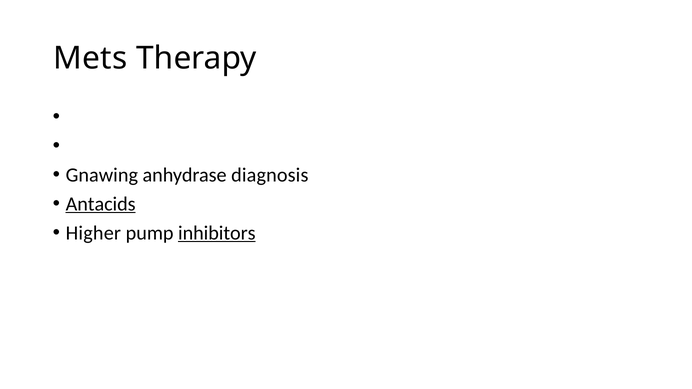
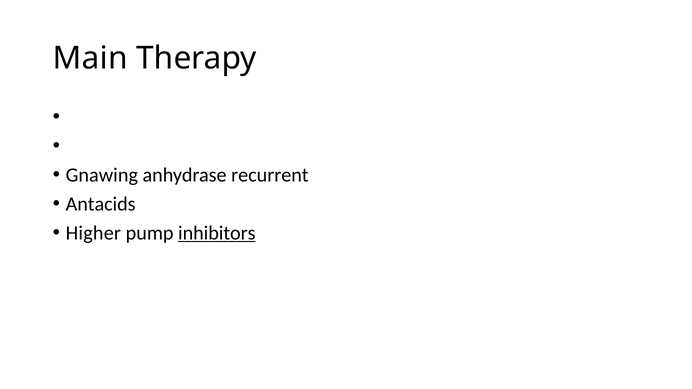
Mets: Mets -> Main (90, 58)
diagnosis: diagnosis -> recurrent (270, 175)
Antacids underline: present -> none (101, 204)
